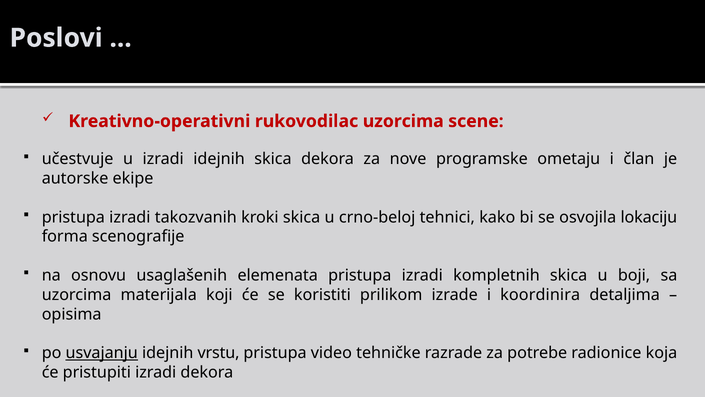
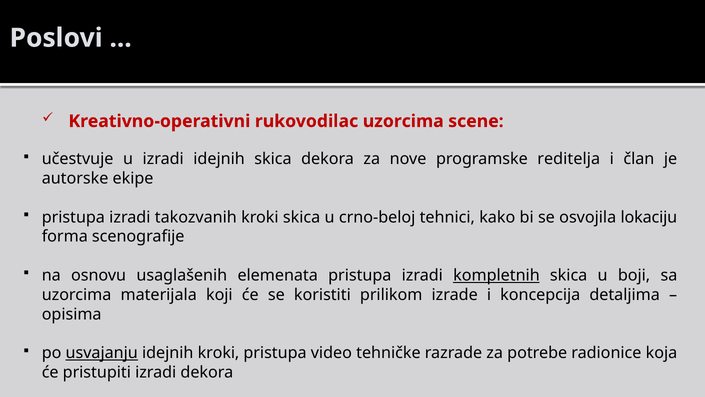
ometaju: ometaju -> reditelja (569, 159)
kompletnih underline: none -> present (496, 275)
koordinira: koordinira -> koncepcija (540, 295)
idejnih vrstu: vrstu -> kroki (218, 353)
